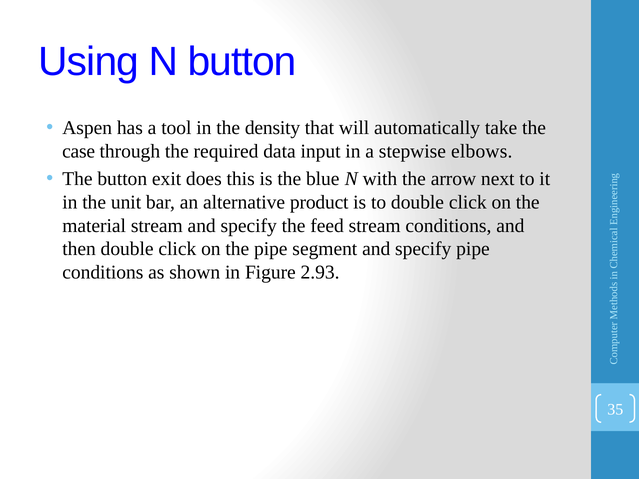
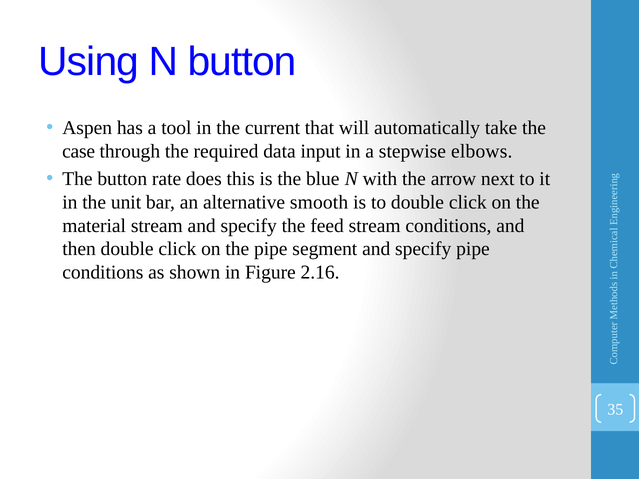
density: density -> current (272, 128)
exit: exit -> rate (167, 179)
product: product -> smooth (319, 202)
2.93: 2.93 -> 2.16 (320, 273)
